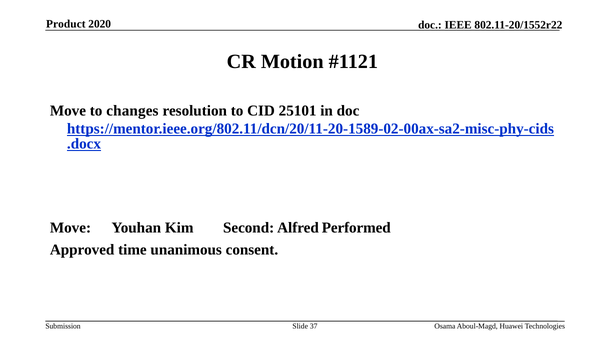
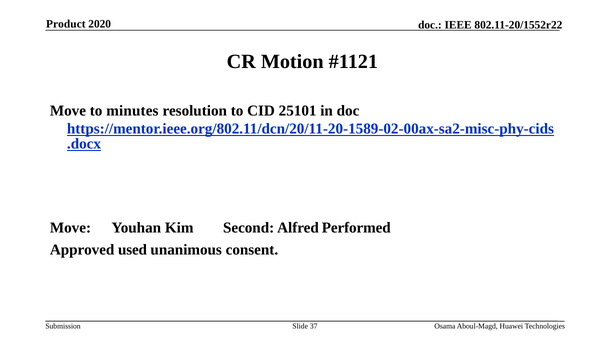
changes: changes -> minutes (132, 111)
time: time -> used (133, 250)
